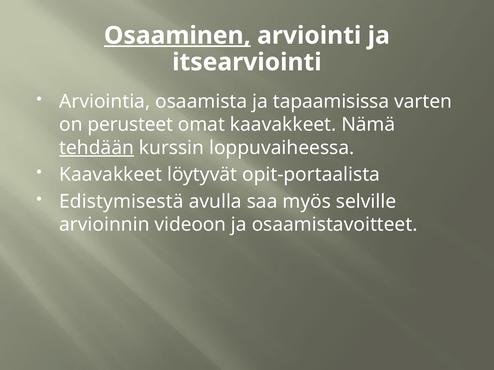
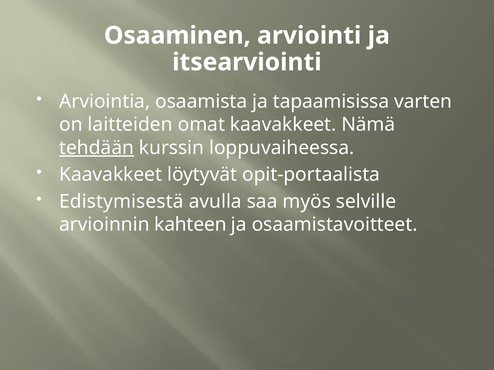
Osaaminen underline: present -> none (177, 36)
perusteet: perusteet -> laitteiden (130, 125)
videoon: videoon -> kahteen (190, 225)
